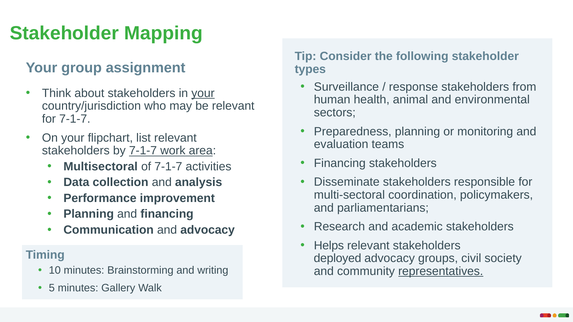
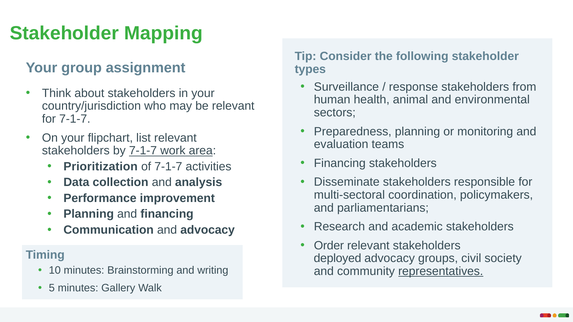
your underline: present -> none (203, 93)
Multisectoral: Multisectoral -> Prioritization (101, 167)
Helps: Helps -> Order (329, 246)
